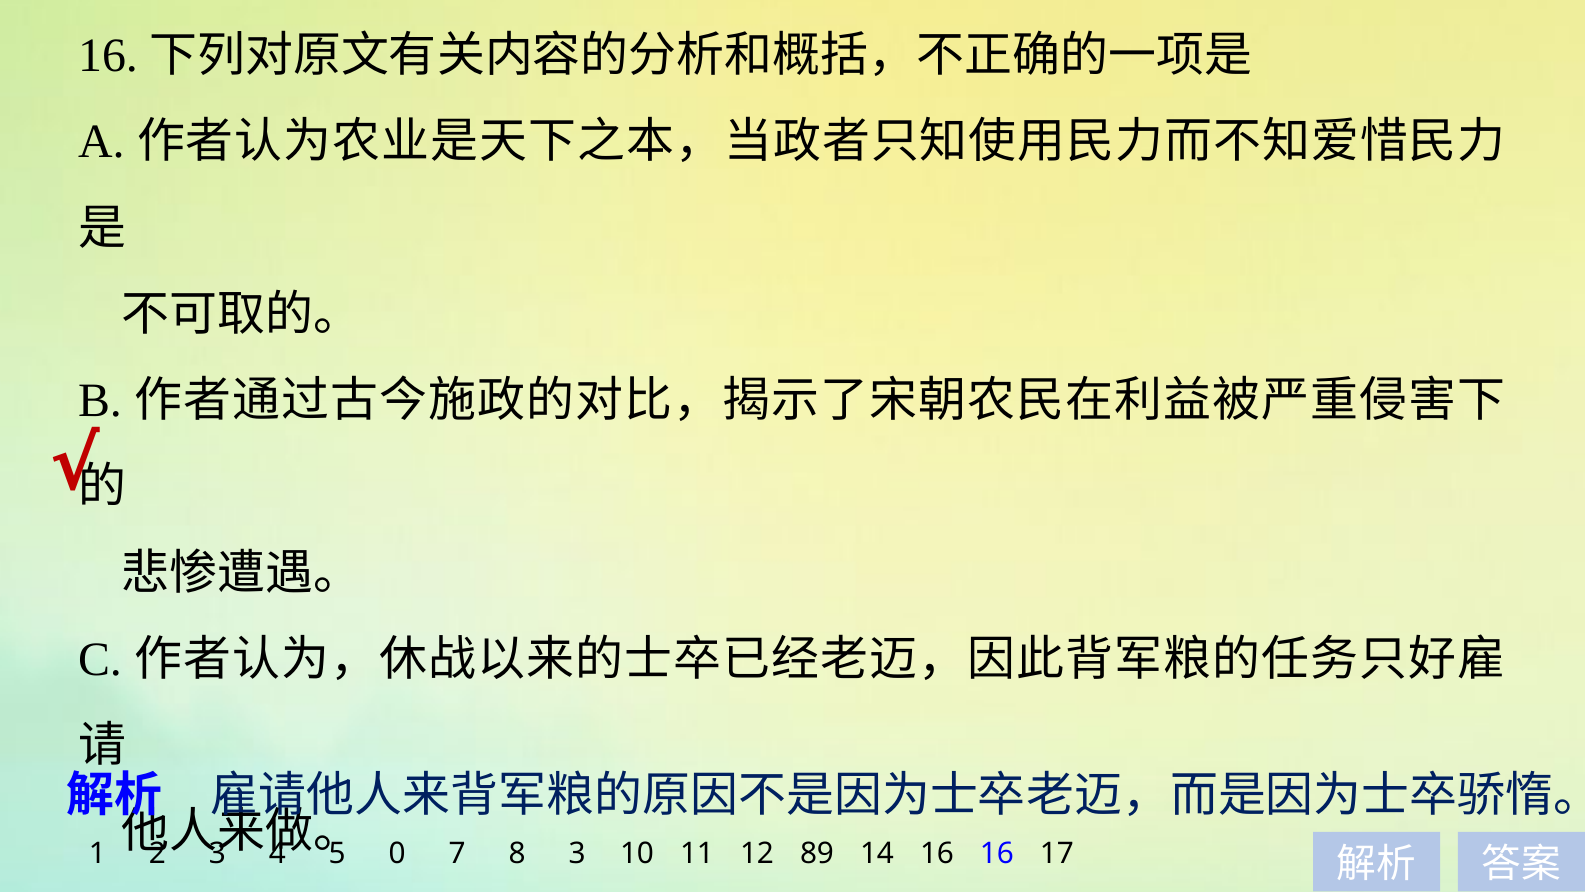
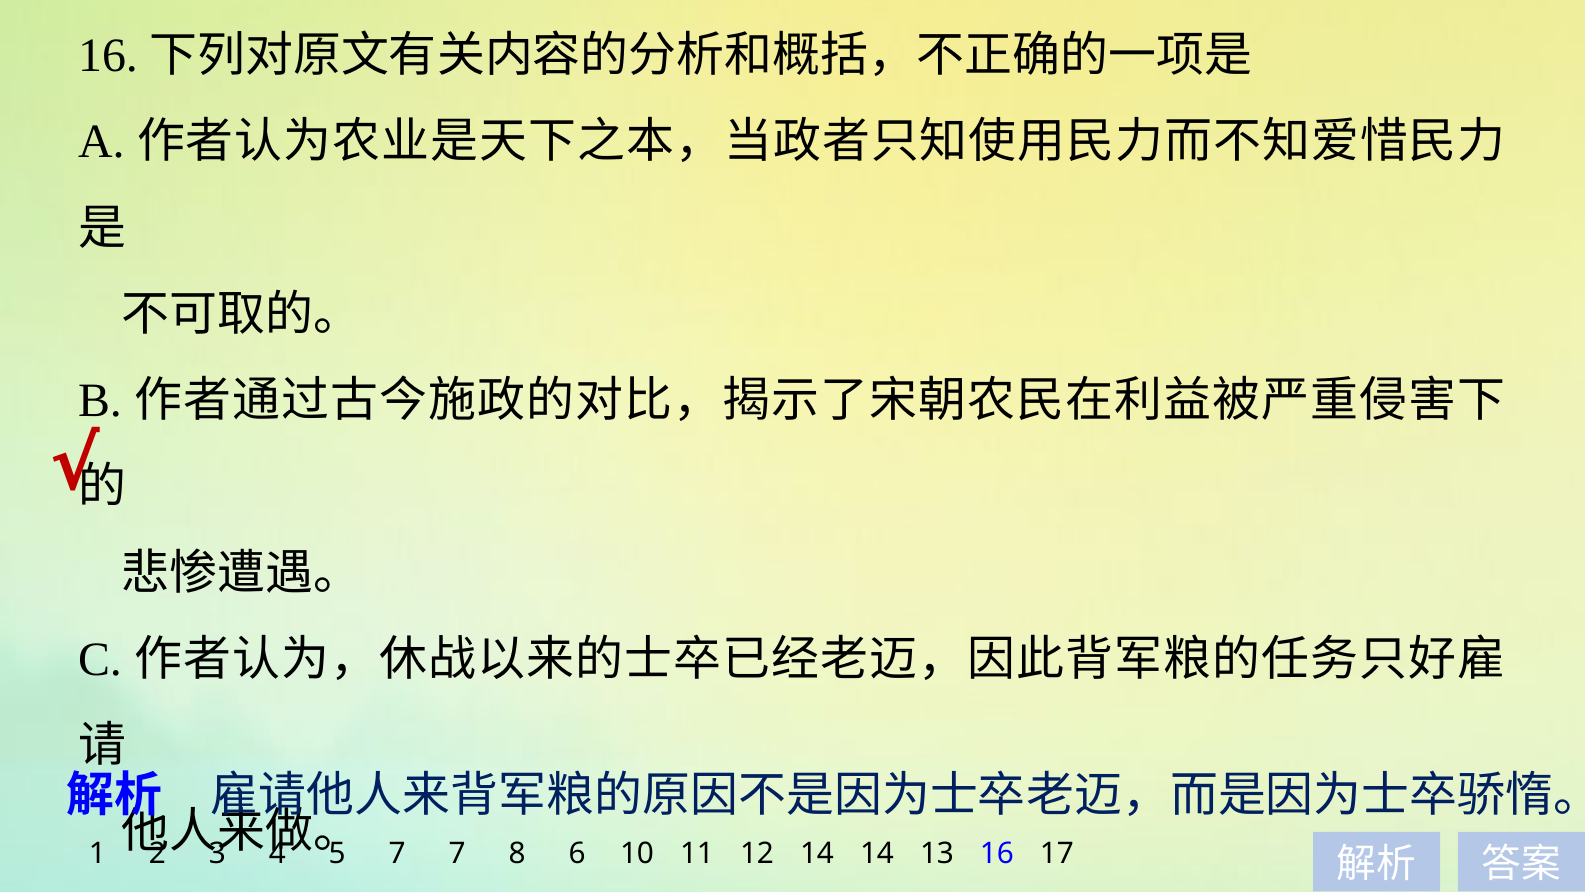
0: 0 -> 7 (397, 853)
8 3: 3 -> 6 (577, 853)
12 89: 89 -> 14 (817, 853)
14 16: 16 -> 13 (937, 853)
